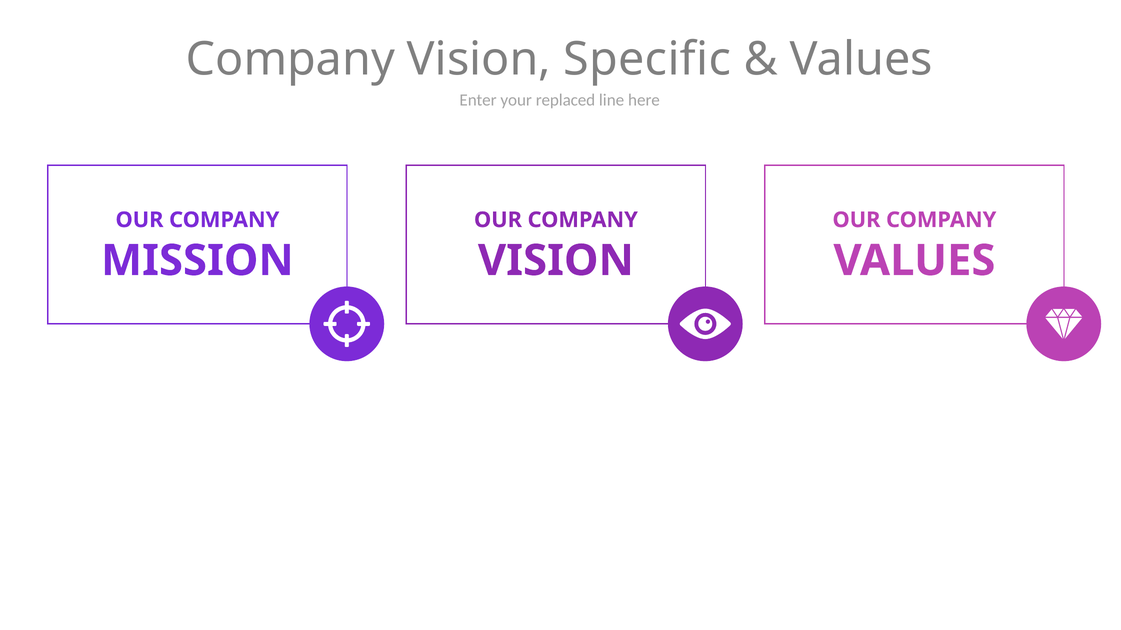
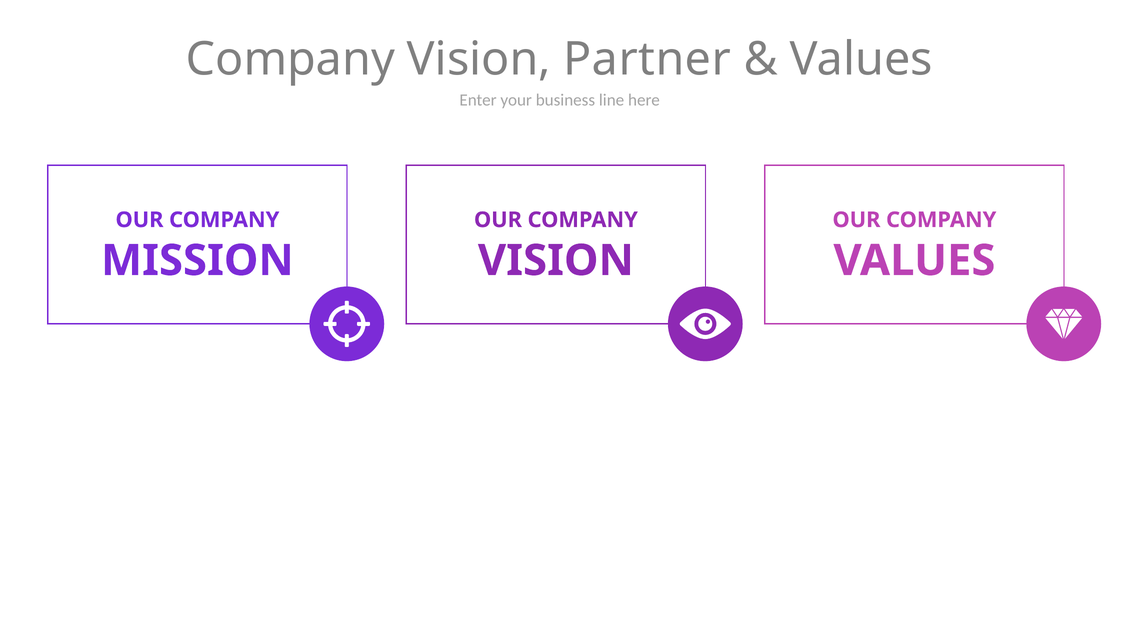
Specific: Specific -> Partner (647, 60)
your replaced: replaced -> business (565, 100)
